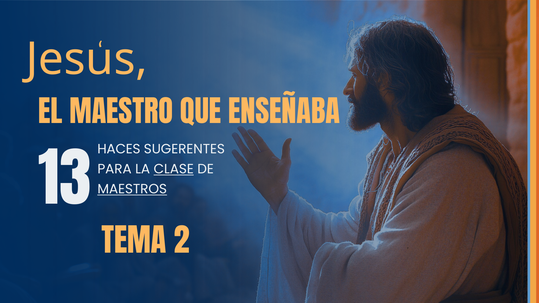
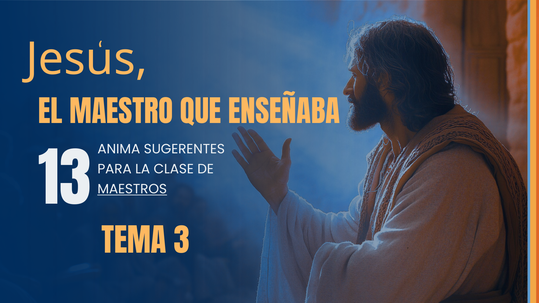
HACES: HACES -> ANIMA (119, 149)
CLASE underline: present -> none (174, 169)
2: 2 -> 3 (182, 242)
